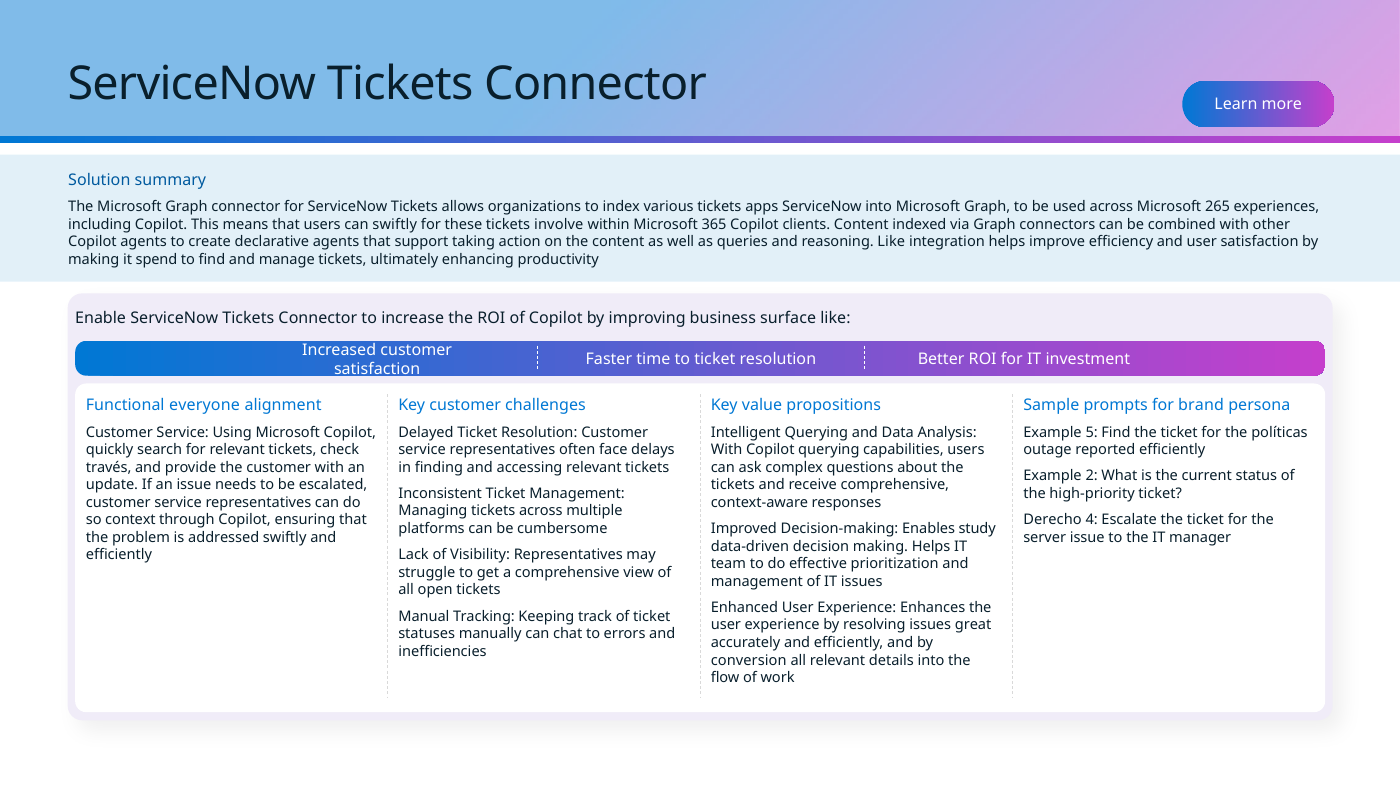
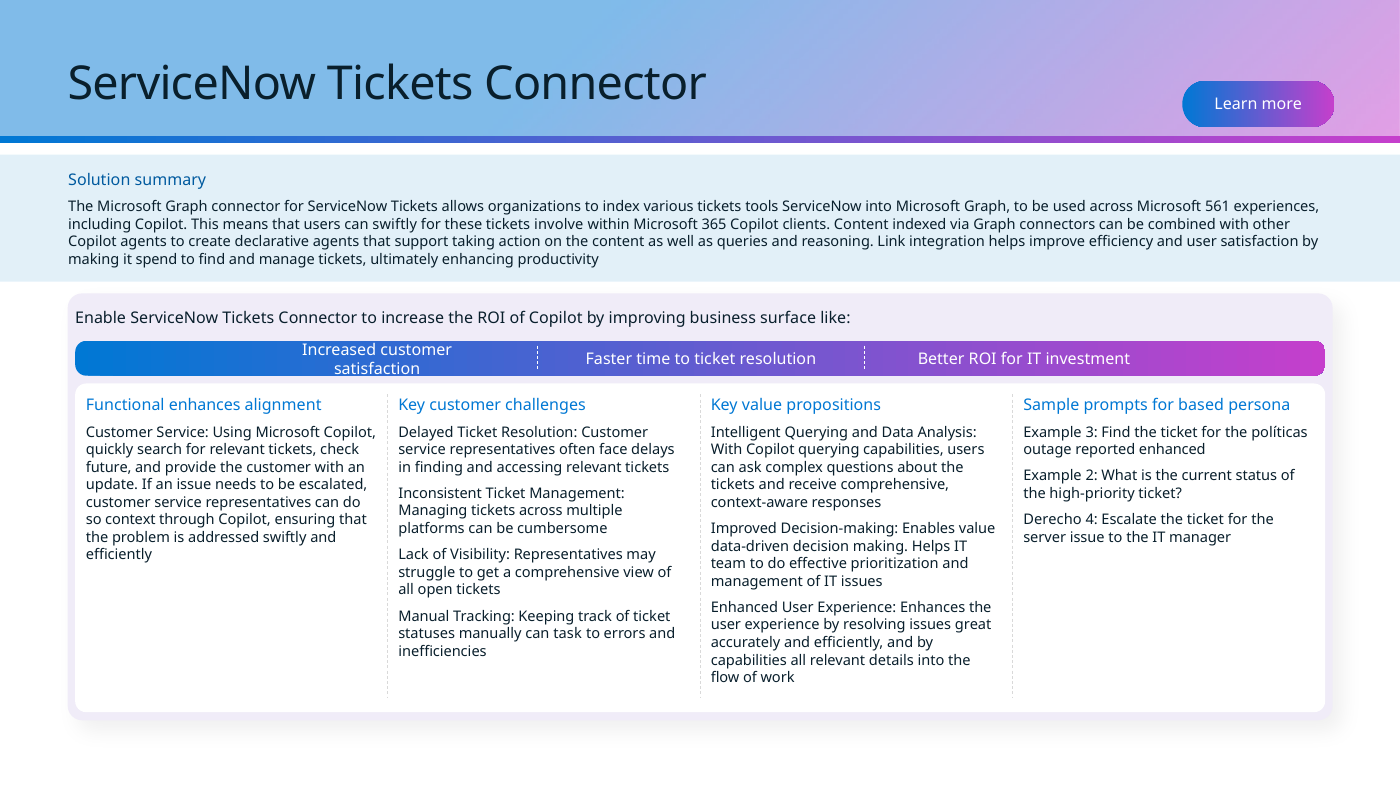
apps: apps -> tools (762, 207)
265: 265 -> 561 (1218, 207)
reasoning Like: Like -> Link (891, 242)
Functional everyone: everyone -> enhances (205, 405)
brand: brand -> based (1201, 405)
5: 5 -> 3 (1092, 432)
reported efficiently: efficiently -> enhanced (1172, 449)
través: través -> future (109, 467)
Enables study: study -> value (977, 528)
chat: chat -> task (568, 634)
conversion: conversion -> capabilities (749, 660)
